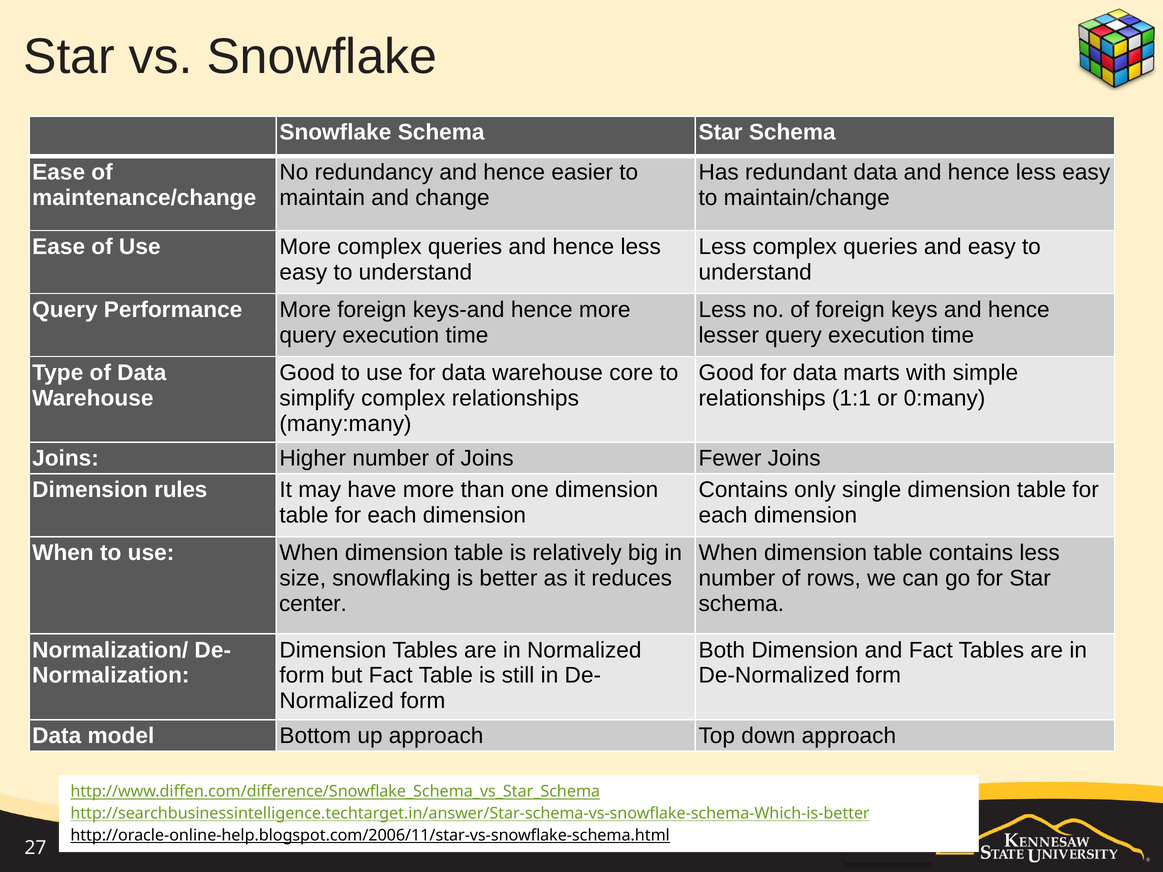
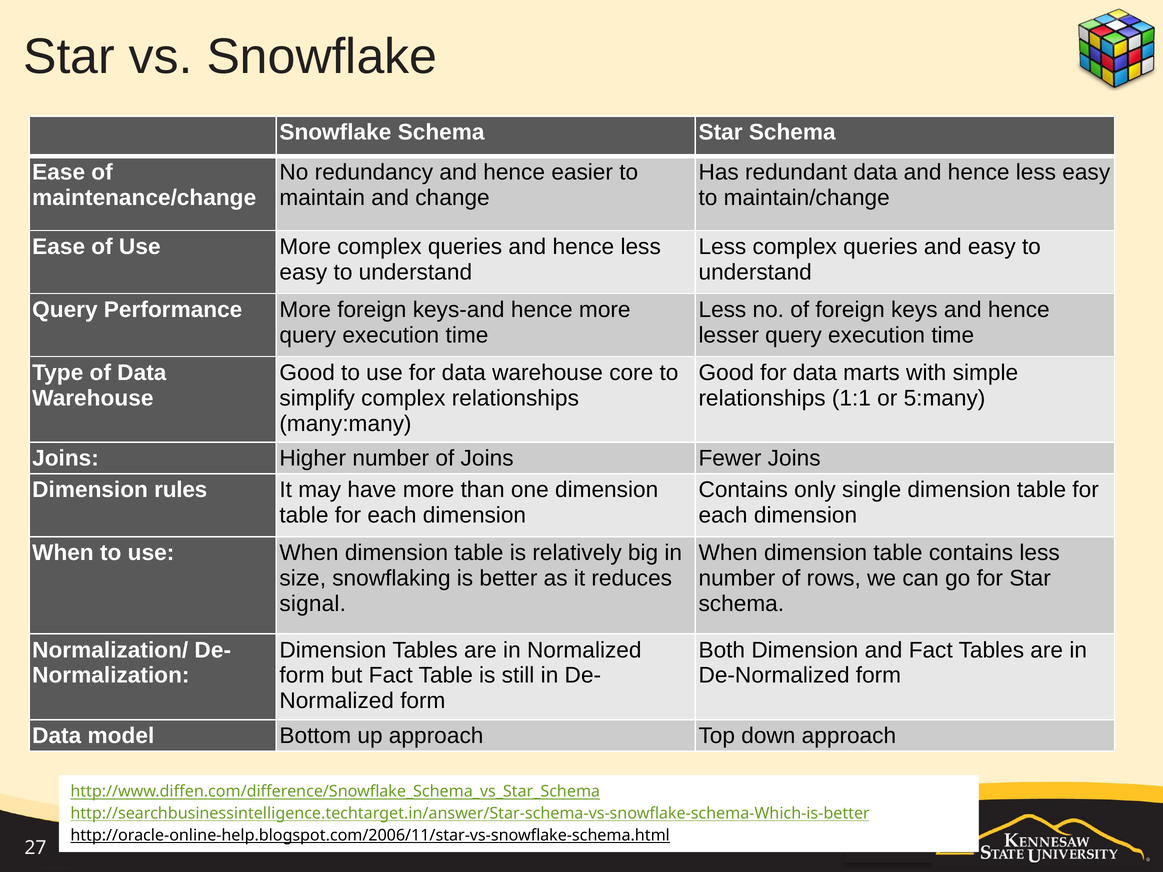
0:many: 0:many -> 5:many (945, 398)
center: center -> signal (313, 604)
